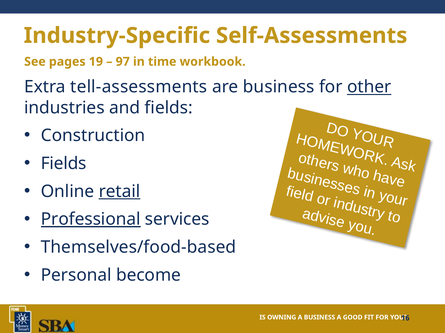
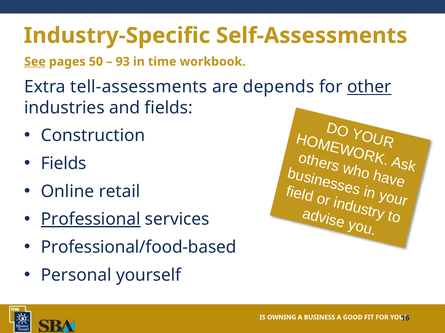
See underline: none -> present (35, 62)
19: 19 -> 50 (96, 62)
97: 97 -> 93 (123, 62)
are business: business -> depends (279, 87)
retail underline: present -> none (120, 192)
Themselves/food-based: Themselves/food-based -> Professional/food-based (139, 248)
become: become -> yourself (149, 276)
